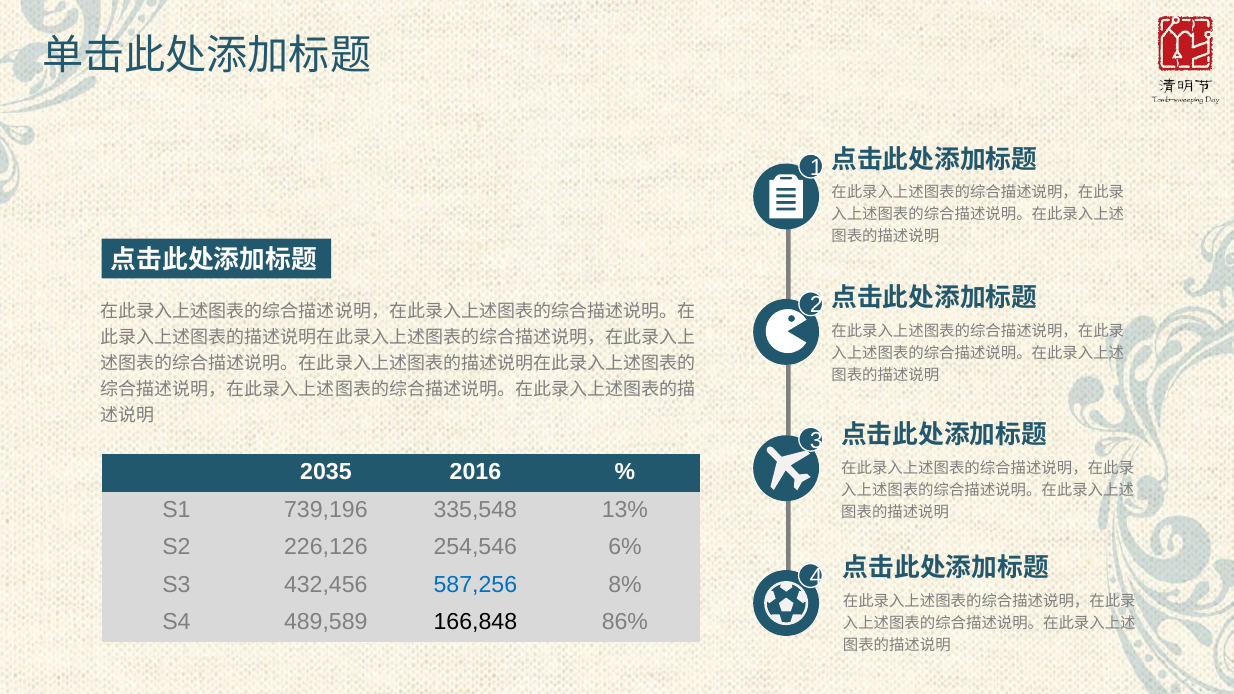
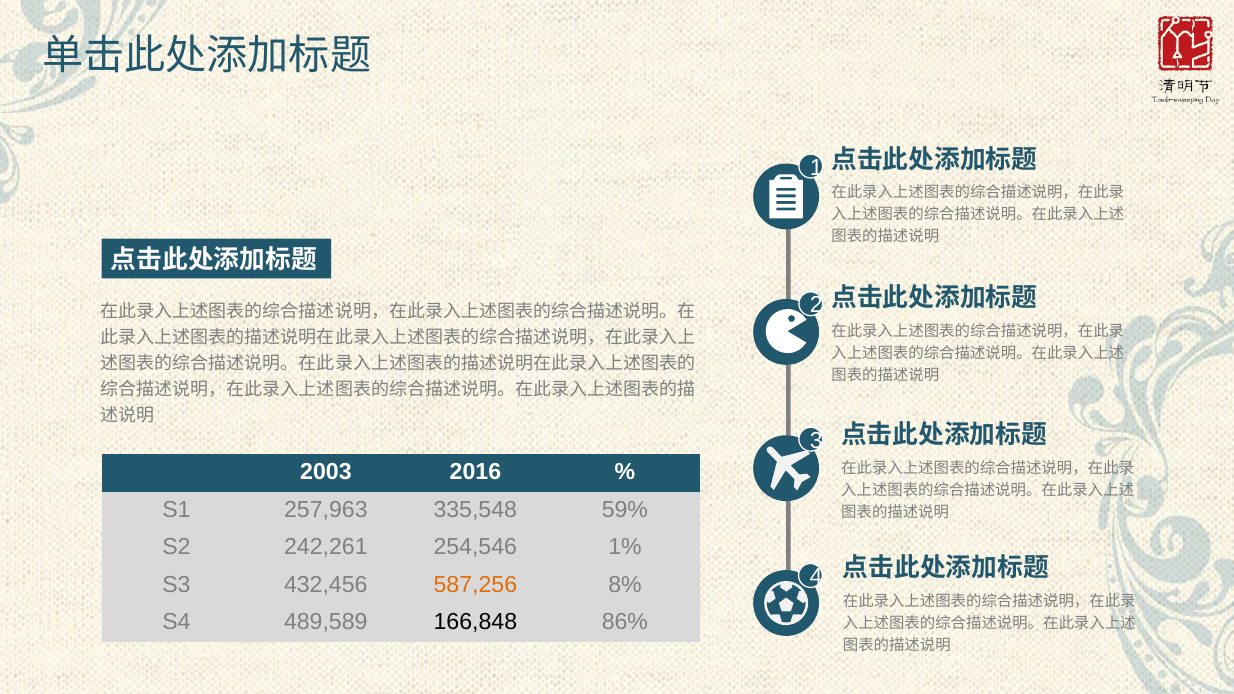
2035: 2035 -> 2003 (326, 472)
739,196: 739,196 -> 257,963 (326, 510)
13%: 13% -> 59% (625, 510)
226,126: 226,126 -> 242,261 (326, 547)
6%: 6% -> 1% (625, 547)
587,256 colour: blue -> orange (475, 585)
